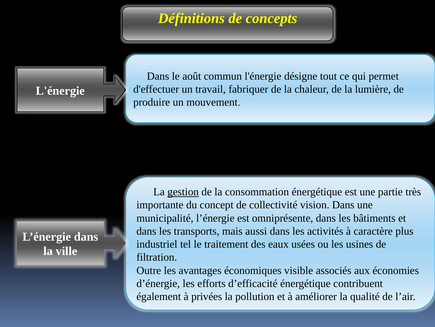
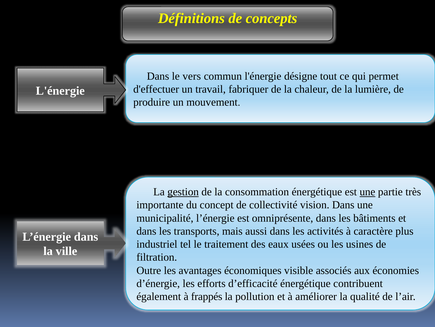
août: août -> vers (192, 76)
une underline: none -> present (367, 192)
privées: privées -> frappés (207, 296)
